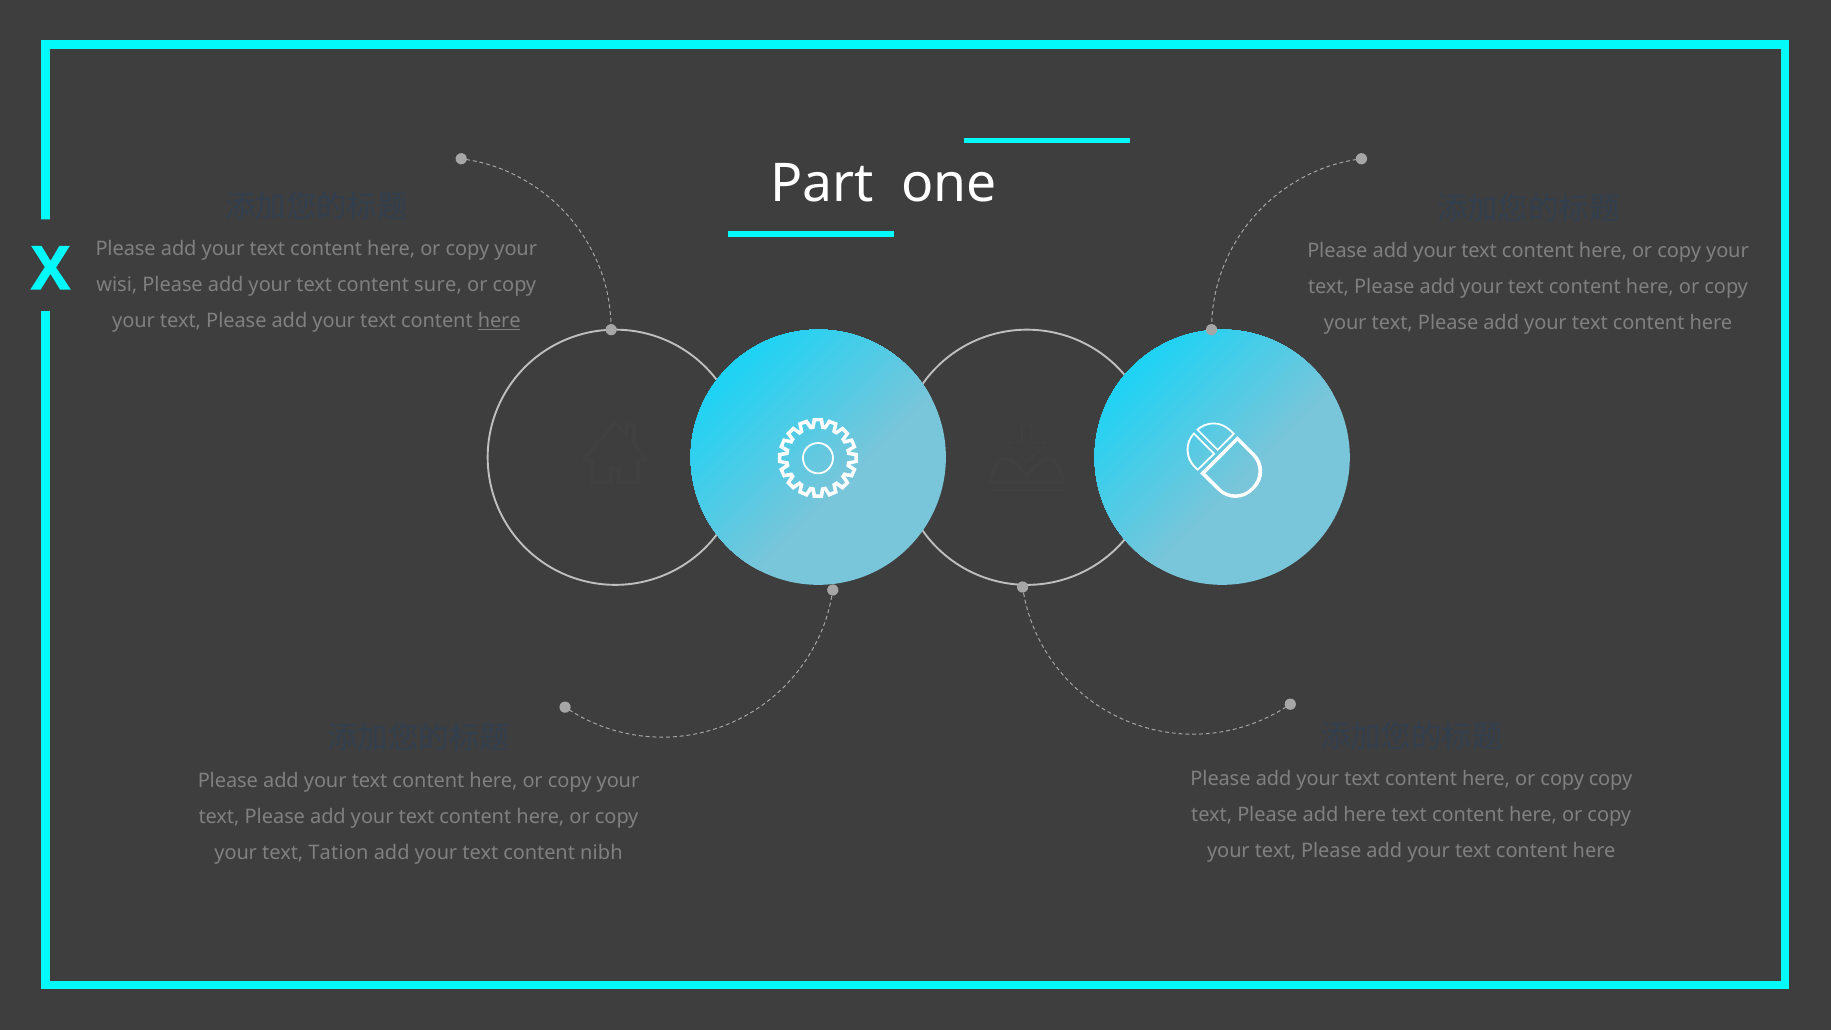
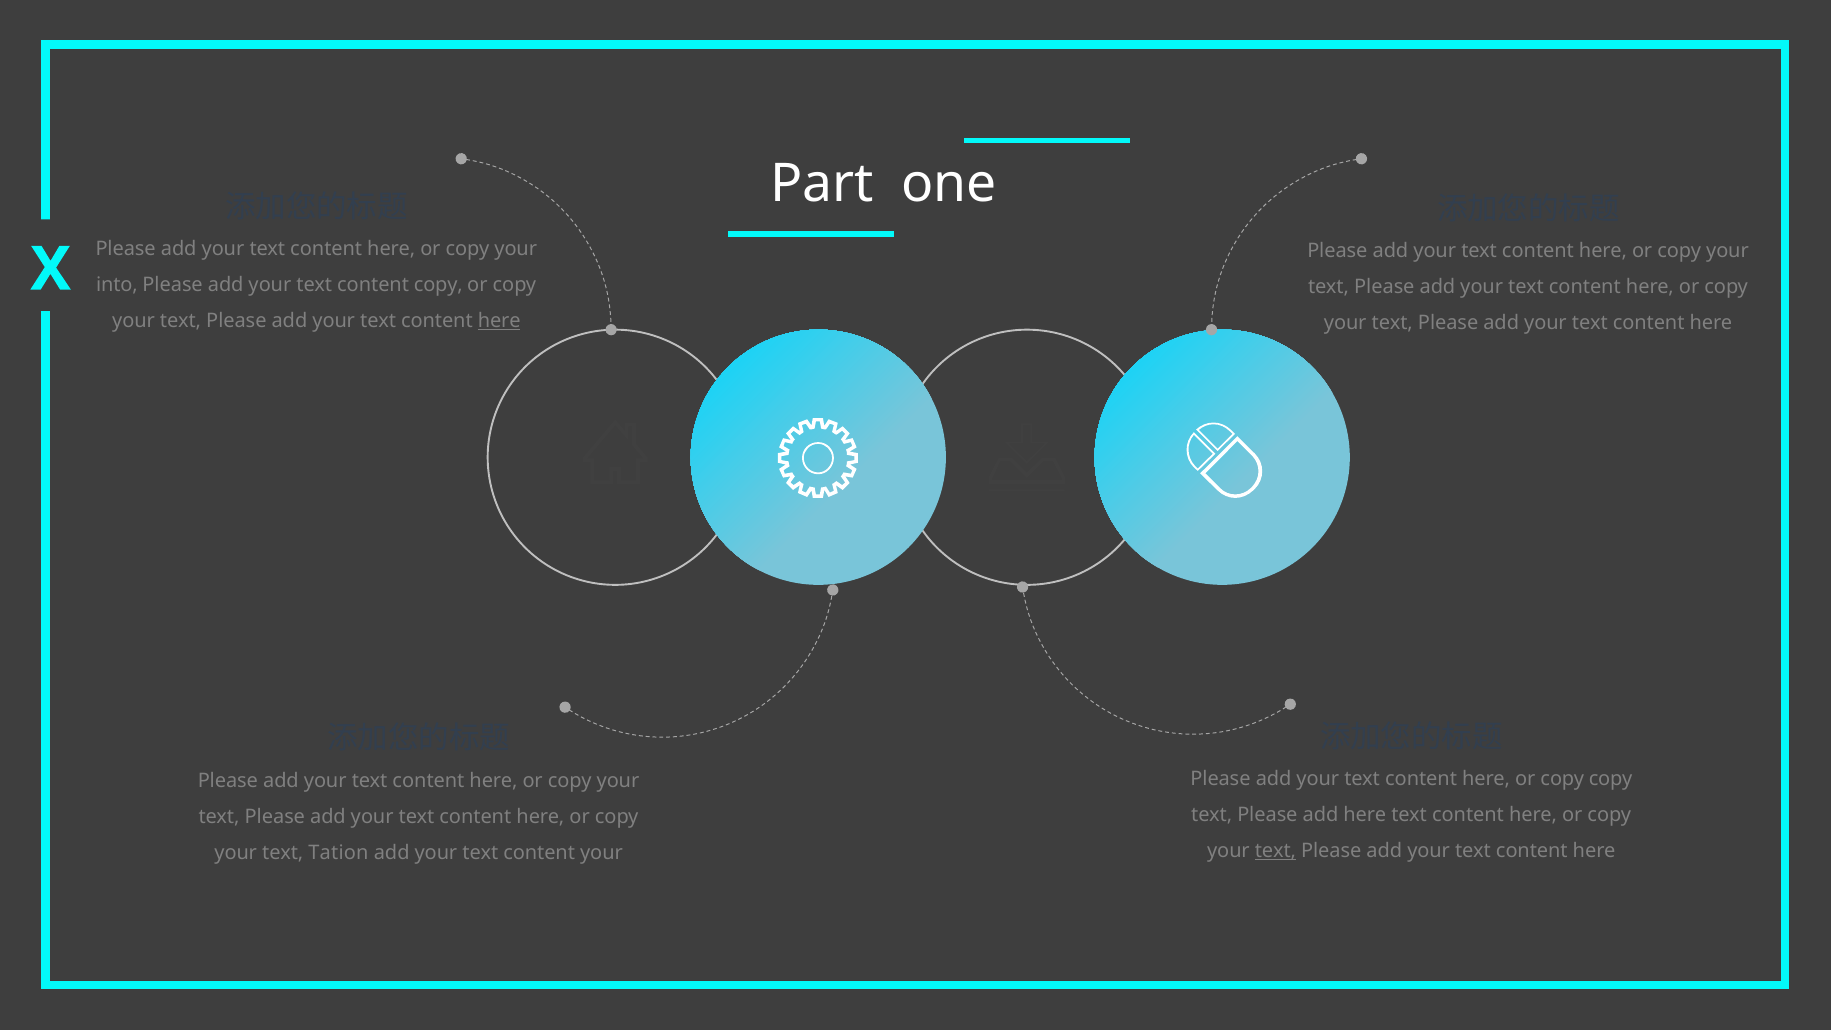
wisi: wisi -> into (117, 285)
content sure: sure -> copy (438, 285)
text underline: none -> present (1275, 851)
content nibh: nibh -> your (601, 852)
